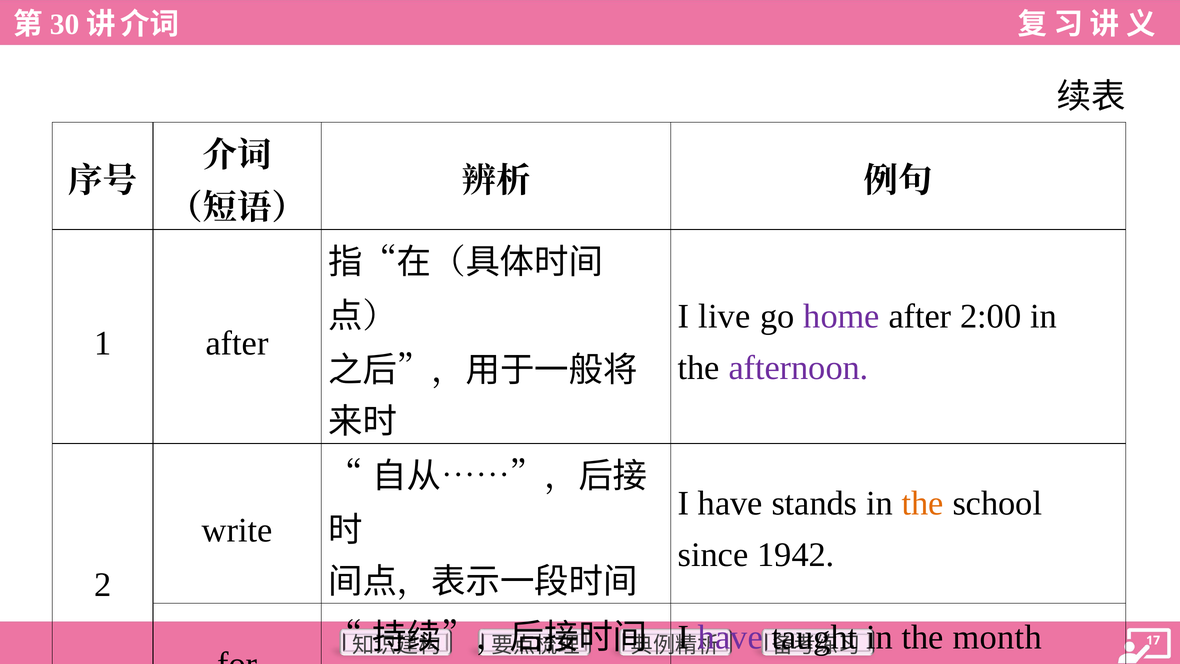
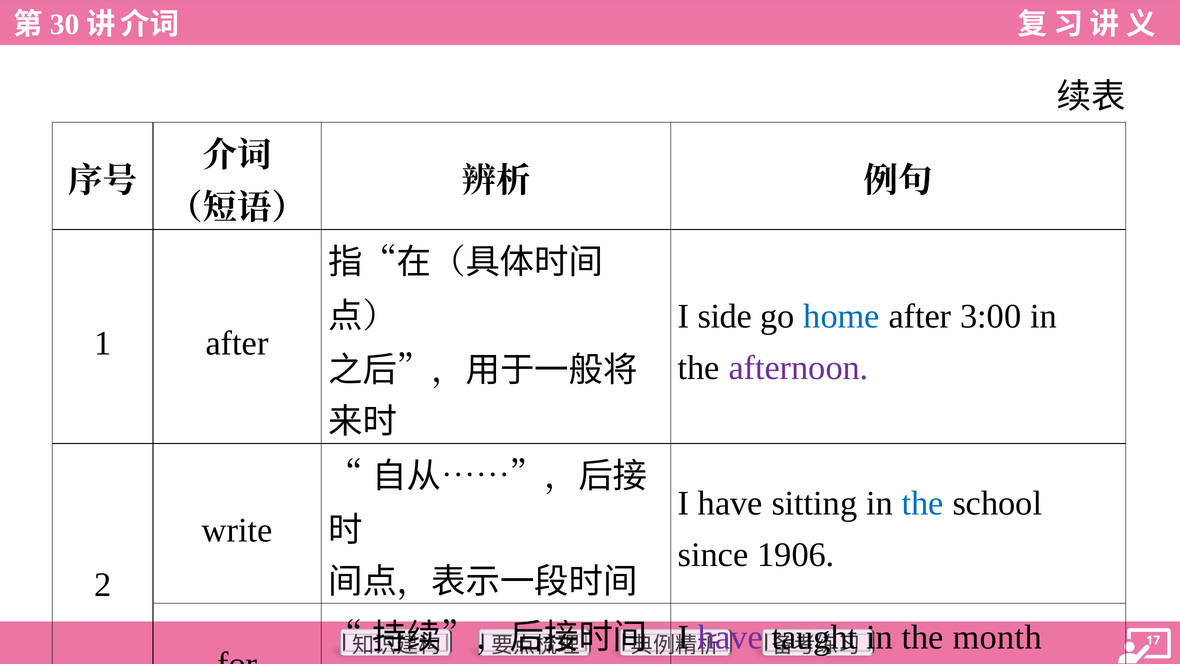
live: live -> side (725, 316)
home colour: purple -> blue (842, 316)
2:00: 2:00 -> 3:00 (991, 316)
stands: stands -> sitting (814, 503)
the colour: orange -> blue (923, 503)
1942: 1942 -> 1906 (796, 555)
